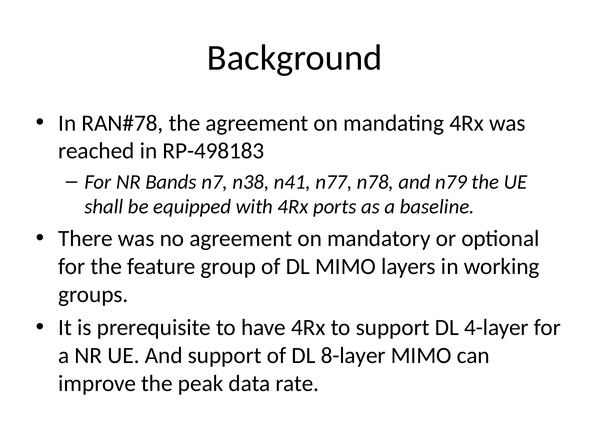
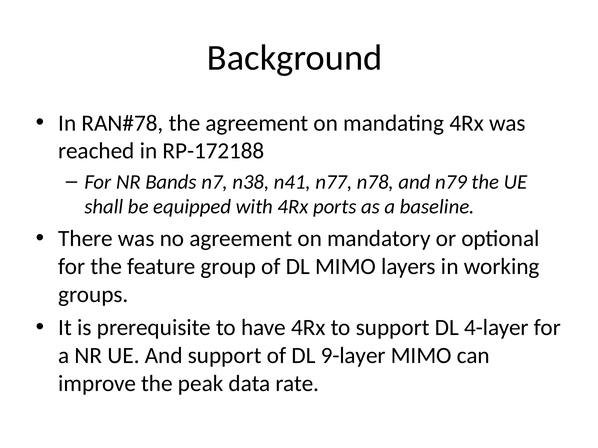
RP-498183: RP-498183 -> RP-172188 (213, 151)
8-layer: 8-layer -> 9-layer (353, 356)
